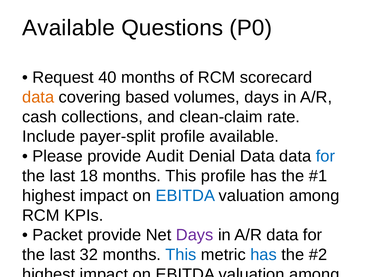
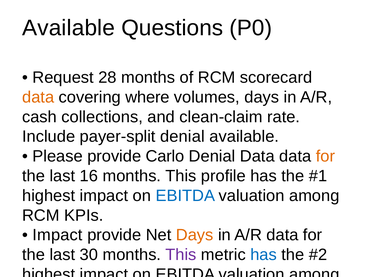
40: 40 -> 28 (107, 78)
based: based -> where (148, 97)
payer-split profile: profile -> denial (182, 137)
Audit: Audit -> Carlo (165, 157)
for colour: blue -> orange (325, 157)
18: 18 -> 16 (89, 176)
Packet: Packet -> Impact (57, 235)
Days colour: purple -> orange (195, 235)
32: 32 -> 30 (89, 255)
This colour: blue -> purple (181, 255)
